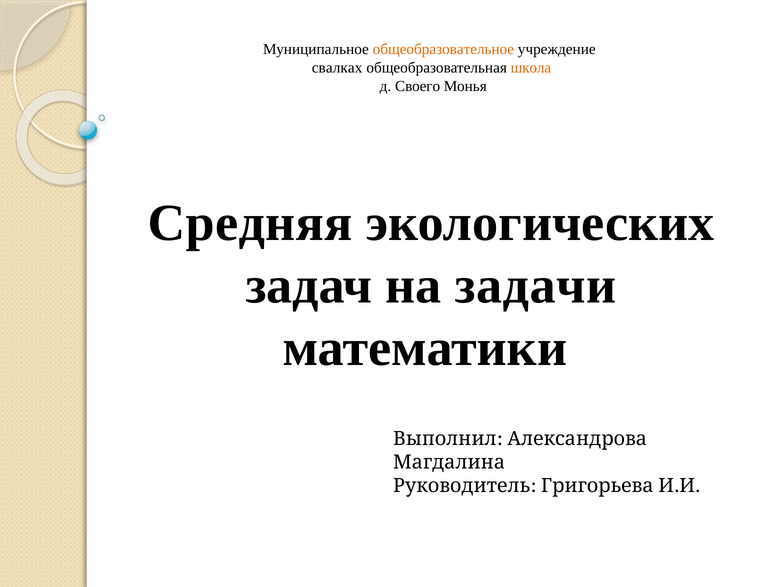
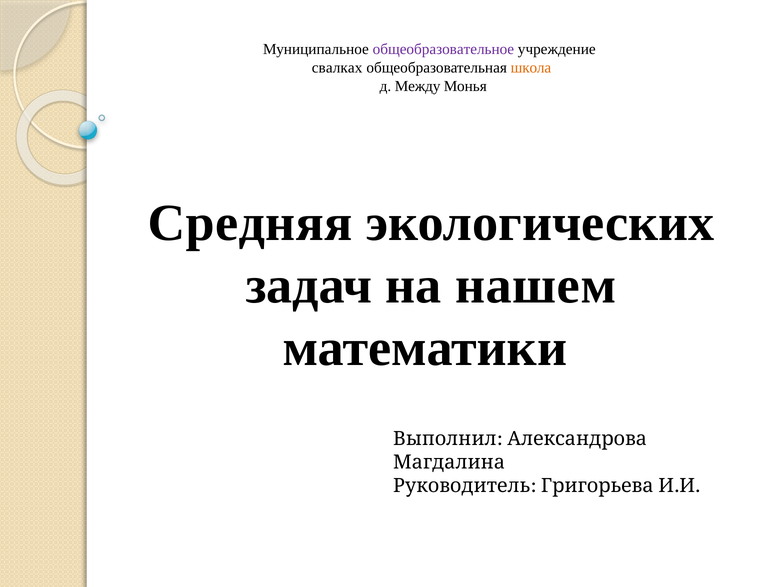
общеобразовательное colour: orange -> purple (443, 49)
Своего: Своего -> Между (418, 86)
задачи: задачи -> нашем (536, 286)
